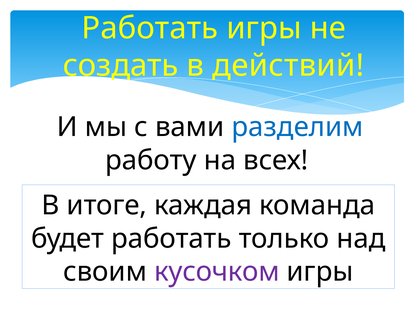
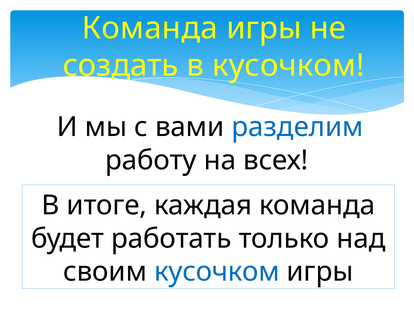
Работать: Работать -> Команда (150, 28)
в действий: действий -> кусочком (288, 65)
кусочком colour: purple -> blue (217, 271)
